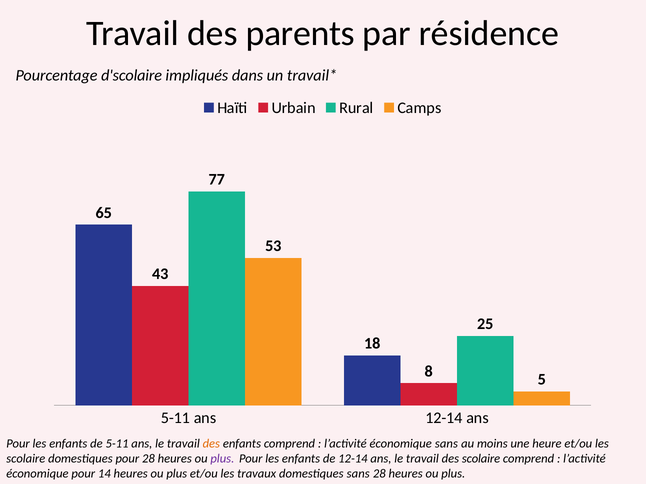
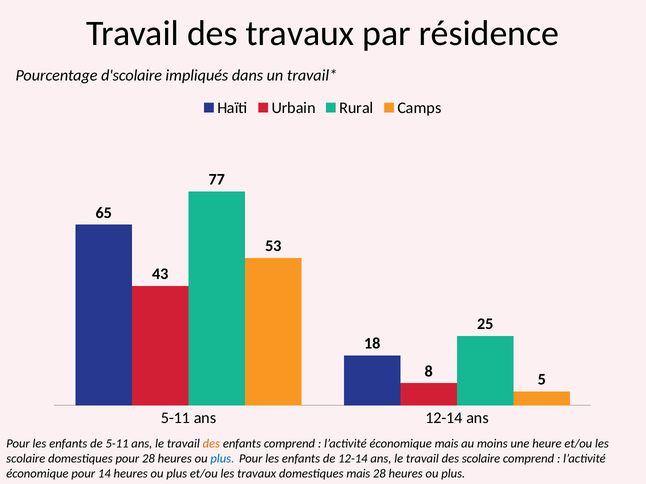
des parents: parents -> travaux (300, 34)
économique sans: sans -> mais (447, 444)
plus colour: purple -> blue (222, 459)
domestiques sans: sans -> mais (358, 474)
